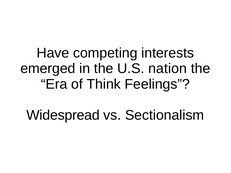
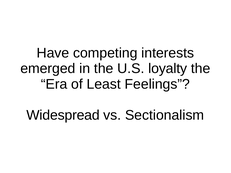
nation: nation -> loyalty (168, 69)
Think: Think -> Least (104, 84)
